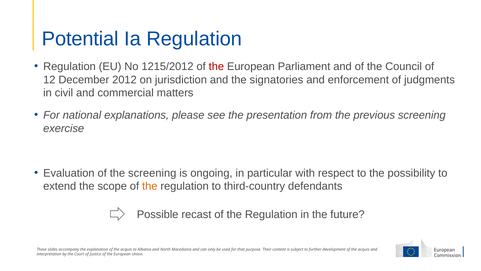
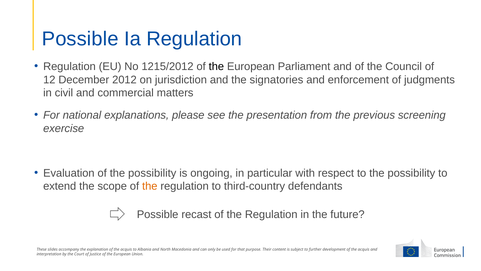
Potential: Potential -> Possible (80, 39)
the colour: red -> black (216, 66)
of the screening: screening -> possibility (152, 173)
